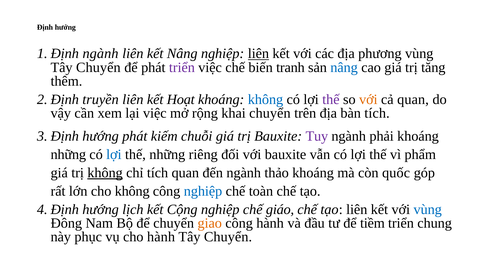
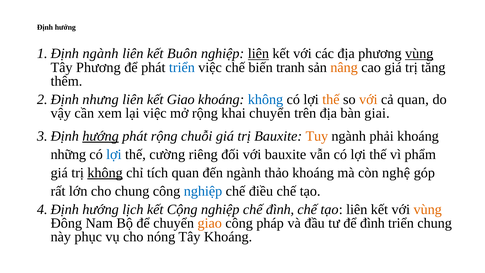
kết Nâng: Nâng -> Buôn (182, 54)
vùng underline: none -> present (419, 54)
Chuyển: Chuyển -> Phương (98, 67)
triển colour: purple -> blue (182, 67)
nâng colour: blue -> orange (344, 67)
truyền: truyền -> nhưng (101, 99)
kết Hoạt: Hoạt -> Giao (181, 99)
thế colour: purple -> orange (331, 99)
bàn tích: tích -> giai (377, 113)
hướng underline: none -> present (101, 136)
phát kiếm: kiếm -> rộng (164, 136)
Tuy colour: purple -> orange (317, 136)
thế những: những -> cường (167, 154)
quốc: quốc -> nghệ (396, 173)
cho không: không -> chung (132, 191)
toàn: toàn -> điều (261, 191)
chế giáo: giáo -> đình (280, 209)
vùng colour: blue -> orange (428, 209)
công hành: hành -> pháp (270, 223)
để tiềm: tiềm -> đình (372, 223)
cho hành: hành -> nóng (161, 237)
Chuyển: Chuyển -> Khoáng (228, 237)
